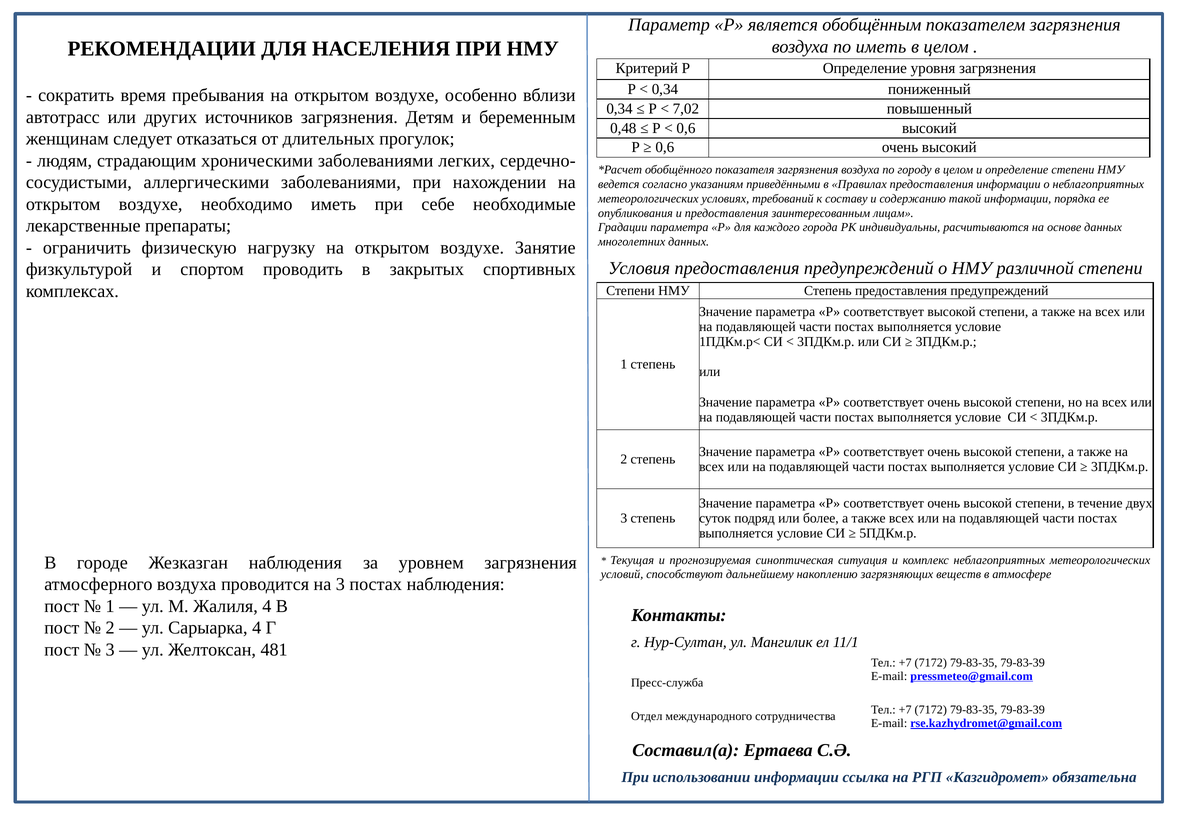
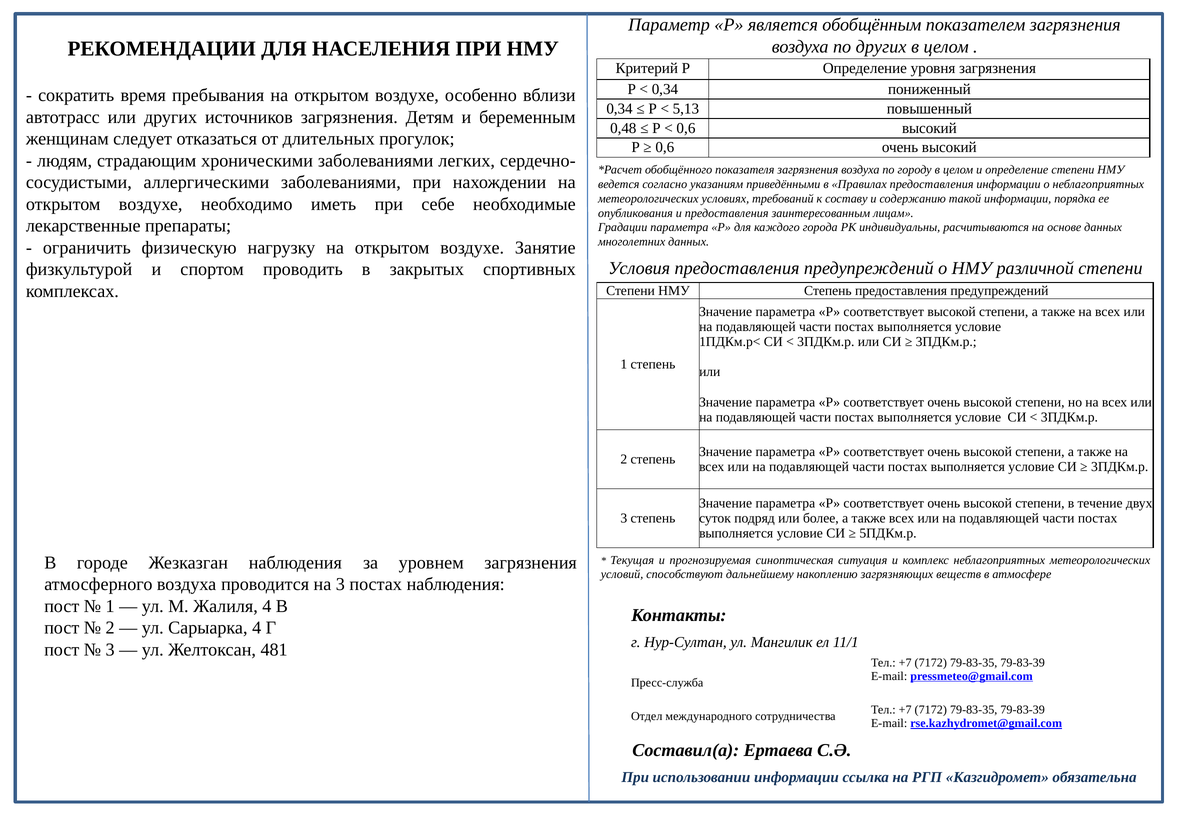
по иметь: иметь -> других (881, 47)
7,02: 7,02 -> 5,13 (686, 109)
